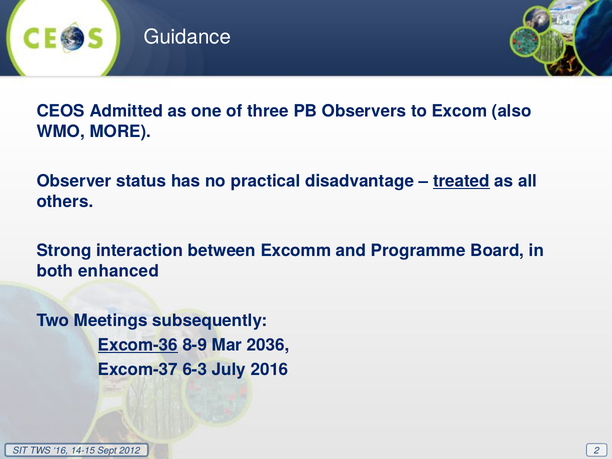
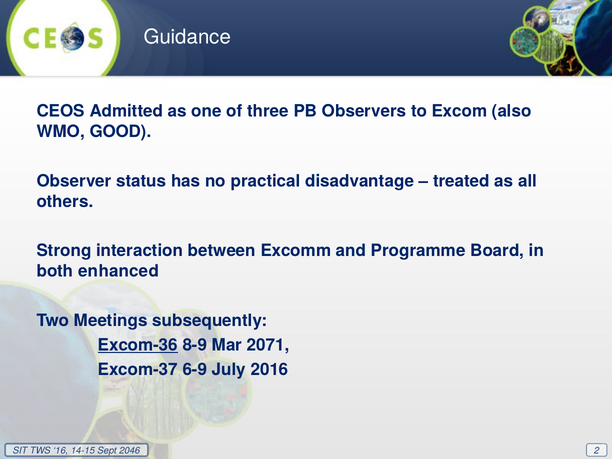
MORE: MORE -> GOOD (120, 132)
treated underline: present -> none (461, 181)
2036: 2036 -> 2071 (268, 345)
6-3: 6-3 -> 6-9 (195, 370)
2012: 2012 -> 2046 (130, 451)
